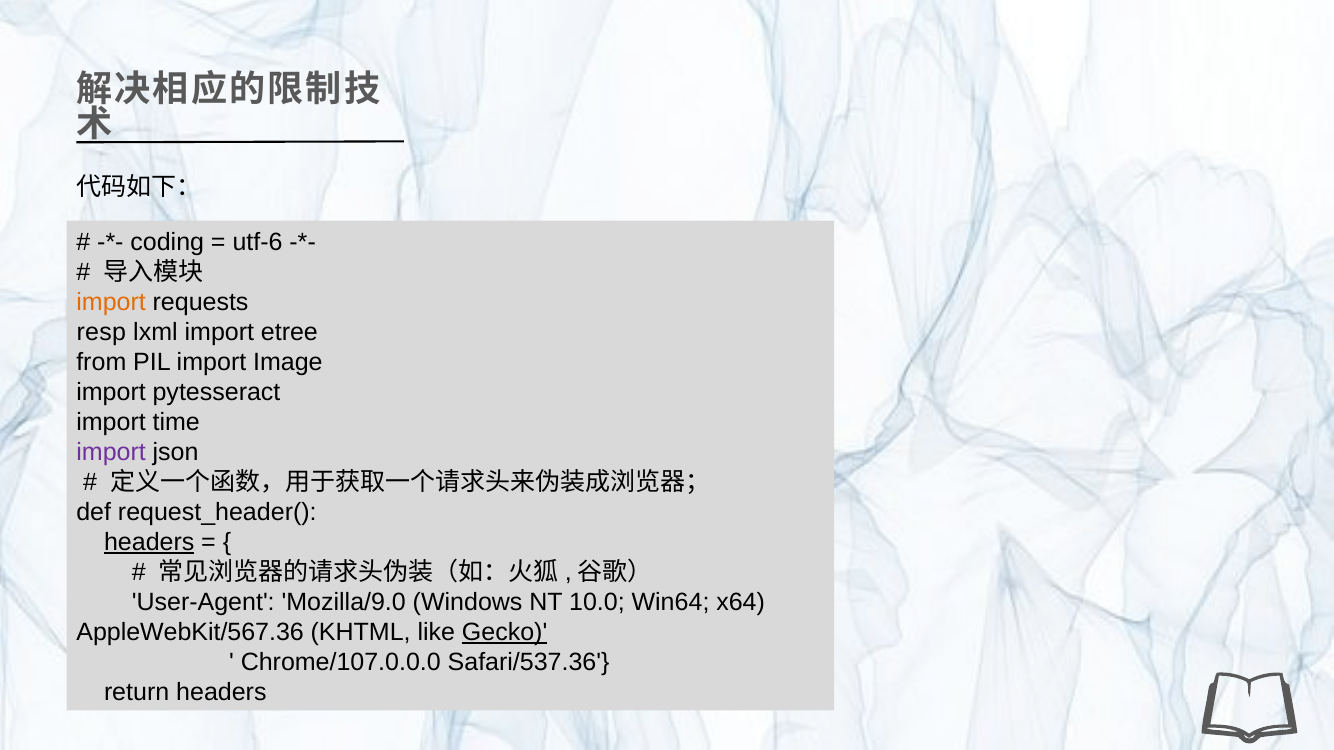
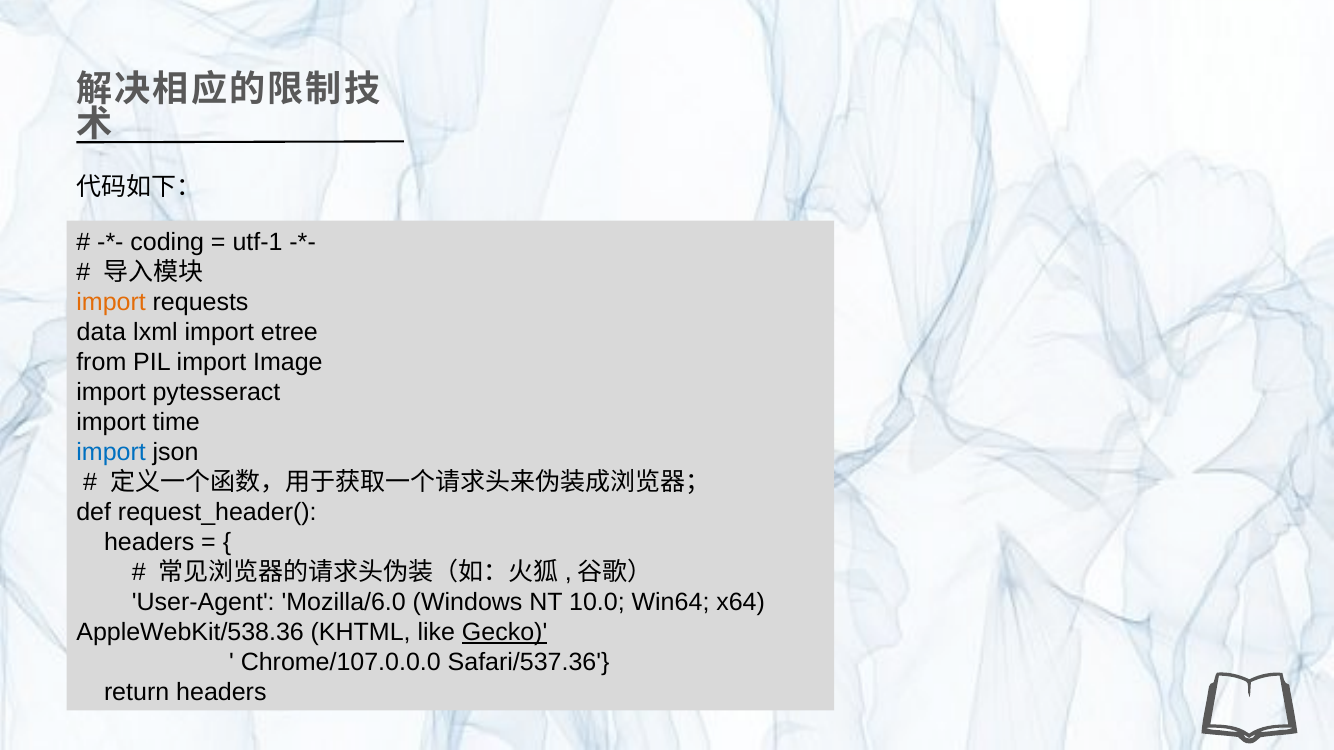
utf-6: utf-6 -> utf-1 (258, 242)
resp: resp -> data (101, 333)
import colour: purple -> blue (111, 453)
headers underline: present -> none (149, 543)
Mozilla/9.0: Mozilla/9.0 -> Mozilla/6.0 (344, 603)
AppleWebKit/567.36: AppleWebKit/567.36 -> AppleWebKit/538.36 (190, 633)
